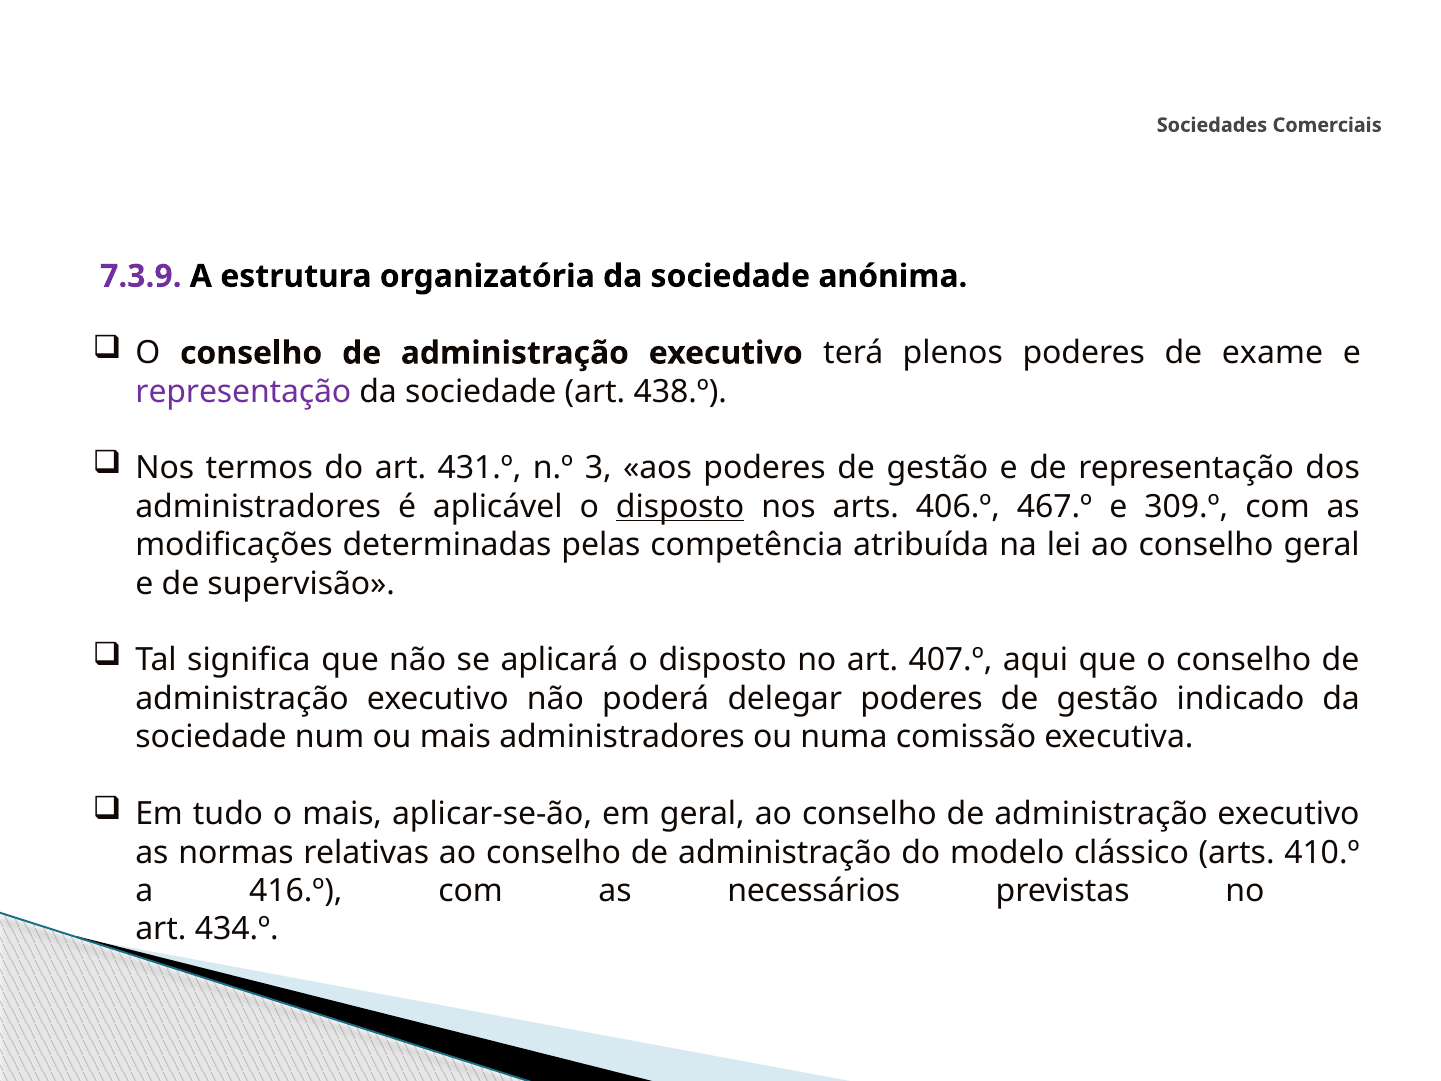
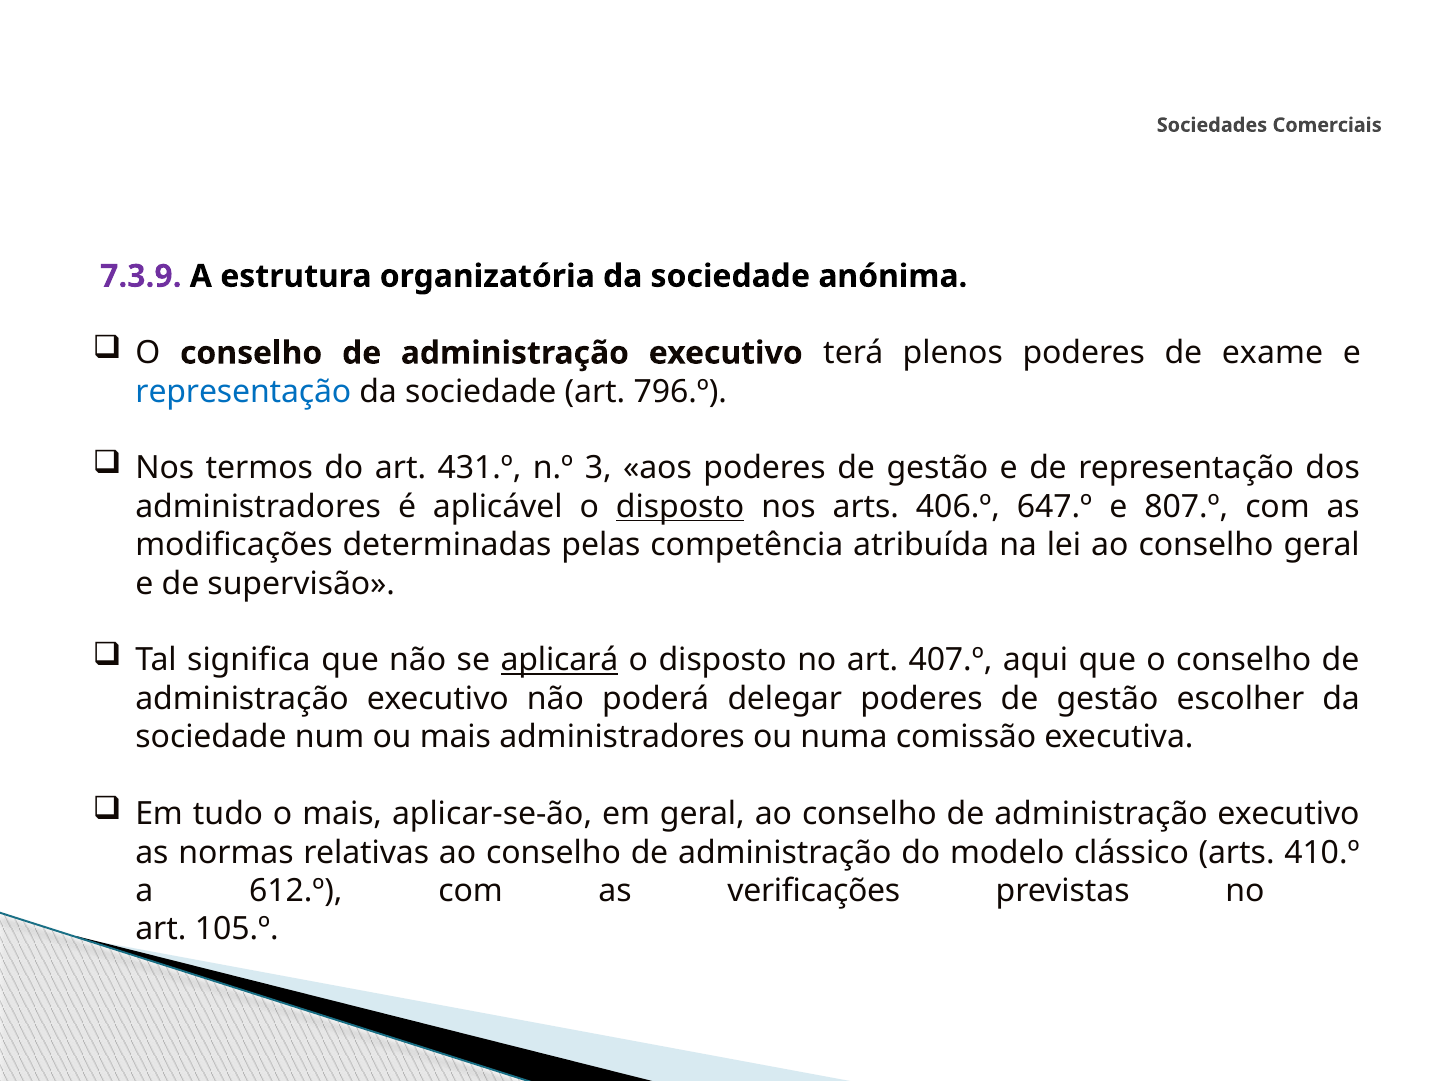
representação colour: purple -> blue (243, 391)
438.º: 438.º -> 796.º (680, 391)
467.º: 467.º -> 647.º (1055, 507)
309.º: 309.º -> 807.º (1186, 507)
aplicará underline: none -> present (559, 660)
indicado: indicado -> escolher (1240, 699)
416.º: 416.º -> 612.º (296, 891)
necessários: necessários -> verificações (814, 891)
434.º: 434.º -> 105.º (237, 929)
